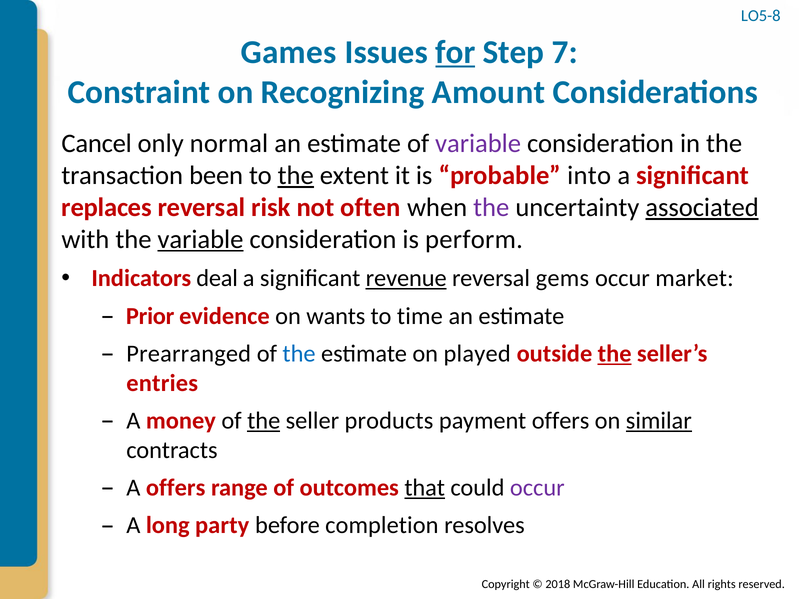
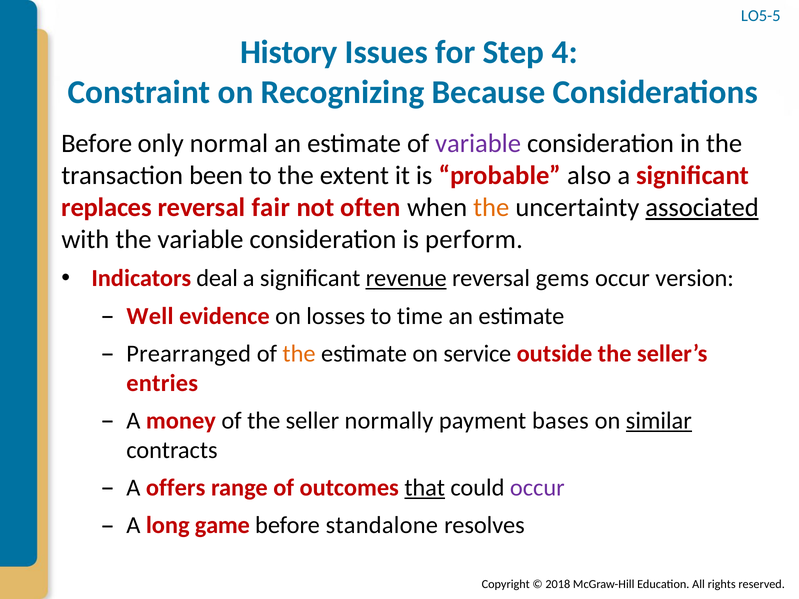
LO5-8: LO5-8 -> LO5-5 (761, 16)
Games: Games -> History (289, 52)
for underline: present -> none (455, 52)
7: 7 -> 4 (565, 52)
Amount: Amount -> Because (489, 92)
Cancel: Cancel -> Before (97, 144)
the underline: present -> none (296, 176)
into: into -> also (589, 176)
risk: risk -> fair (271, 208)
the colour: purple -> orange (491, 208)
variable underline: present -> none (200, 240)
market: market -> version (695, 278)
Prior: Prior -> Well (150, 316)
wants: wants -> losses (336, 316)
the colour: blue -> orange (299, 354)
played: played -> service (477, 354)
the underline: present -> none (615, 354)
the underline: present -> none (264, 421)
products: products -> normally (389, 421)
payment offers: offers -> bases (560, 421)
party: party -> game (222, 526)
completion: completion -> standalone (382, 526)
